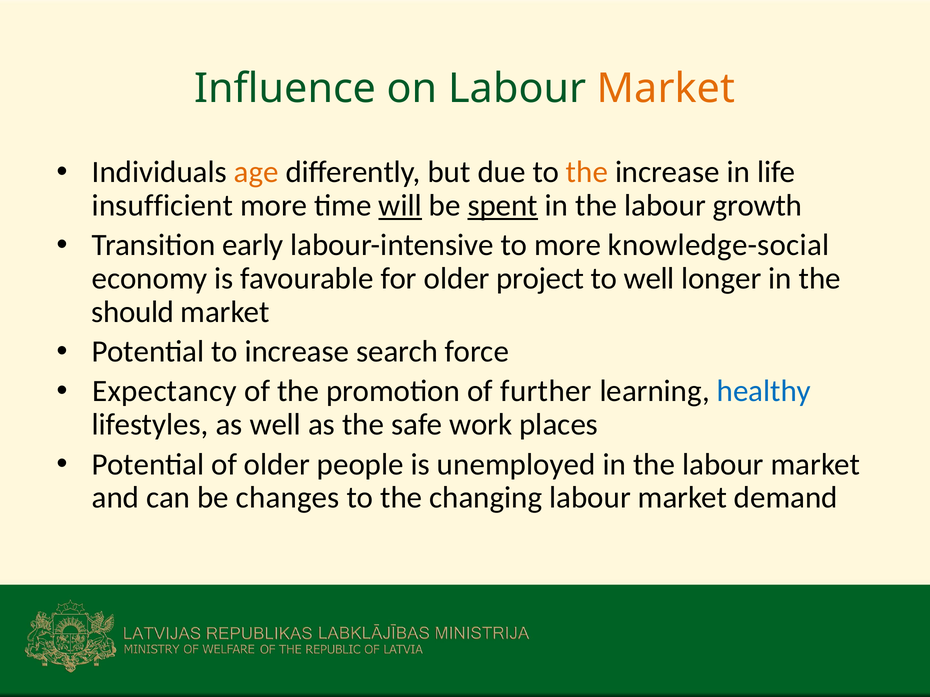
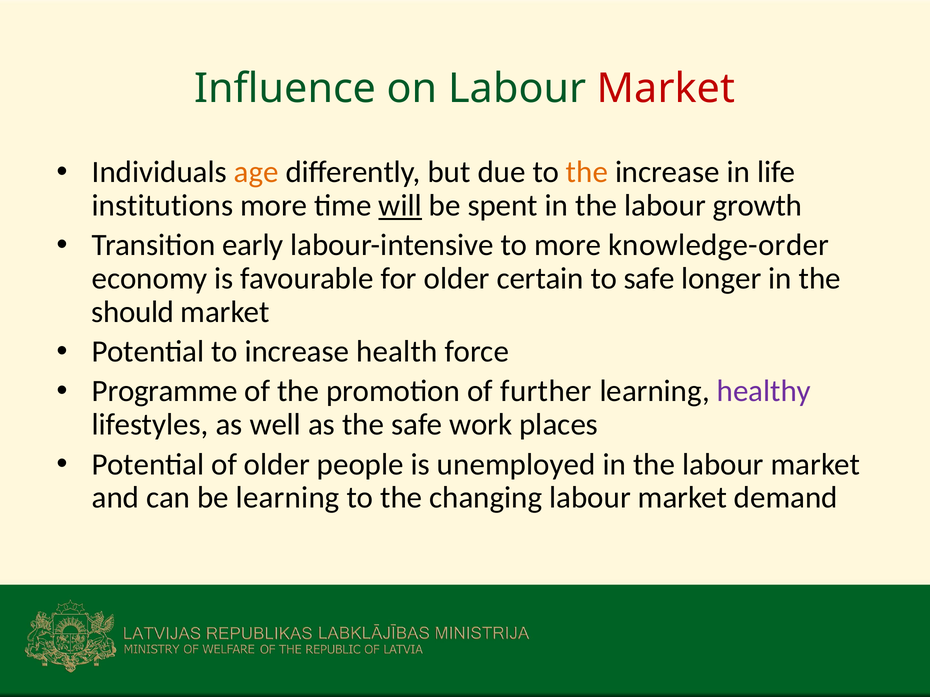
Market colour: orange -> red (666, 89)
insufficient: insufficient -> institutions (163, 206)
spent underline: present -> none (503, 206)
knowledge-social: knowledge-social -> knowledge-order (719, 245)
project: project -> certain (540, 279)
to well: well -> safe (649, 279)
search: search -> health (397, 352)
Expectancy: Expectancy -> Programme (165, 392)
healthy colour: blue -> purple (764, 392)
be changes: changes -> learning (288, 498)
